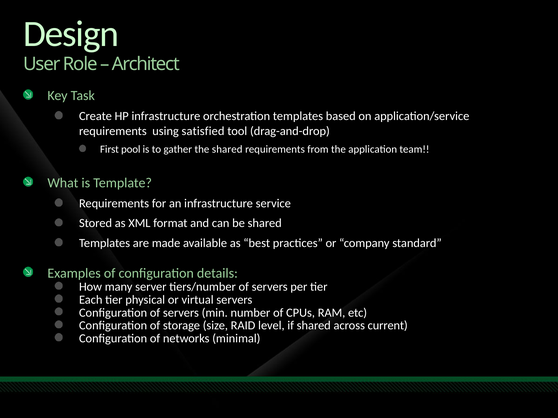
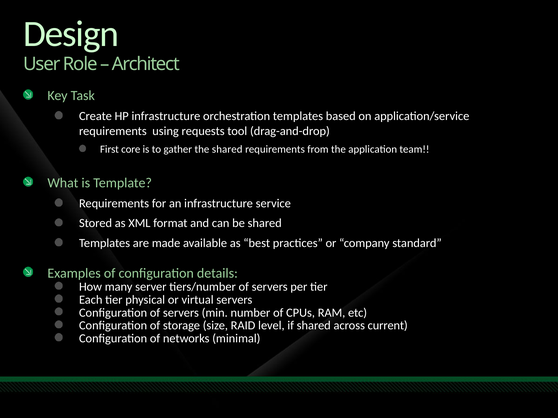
satisfied: satisfied -> requests (203, 131)
pool: pool -> core (131, 149)
